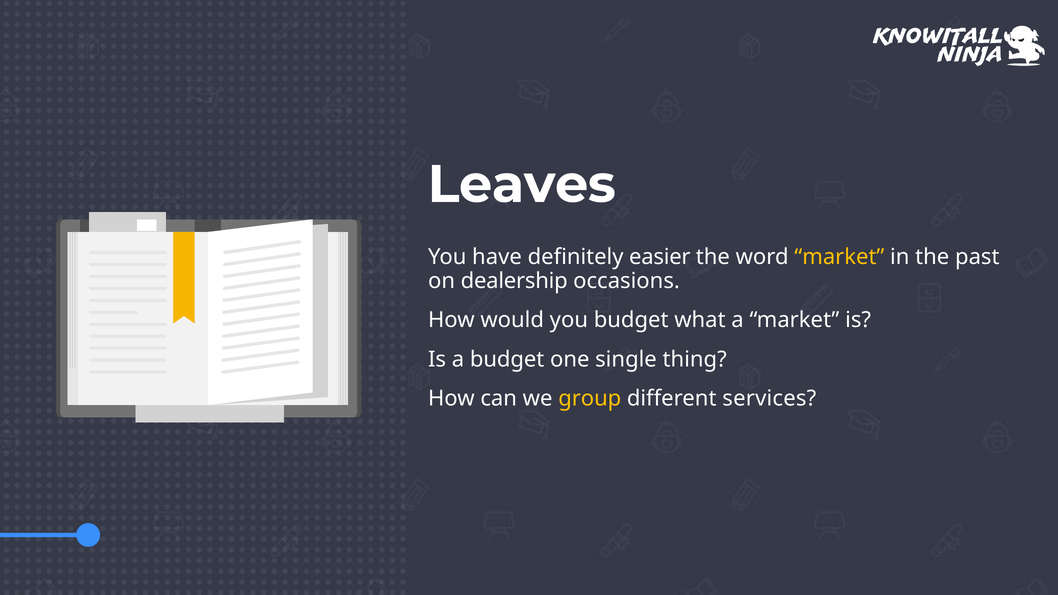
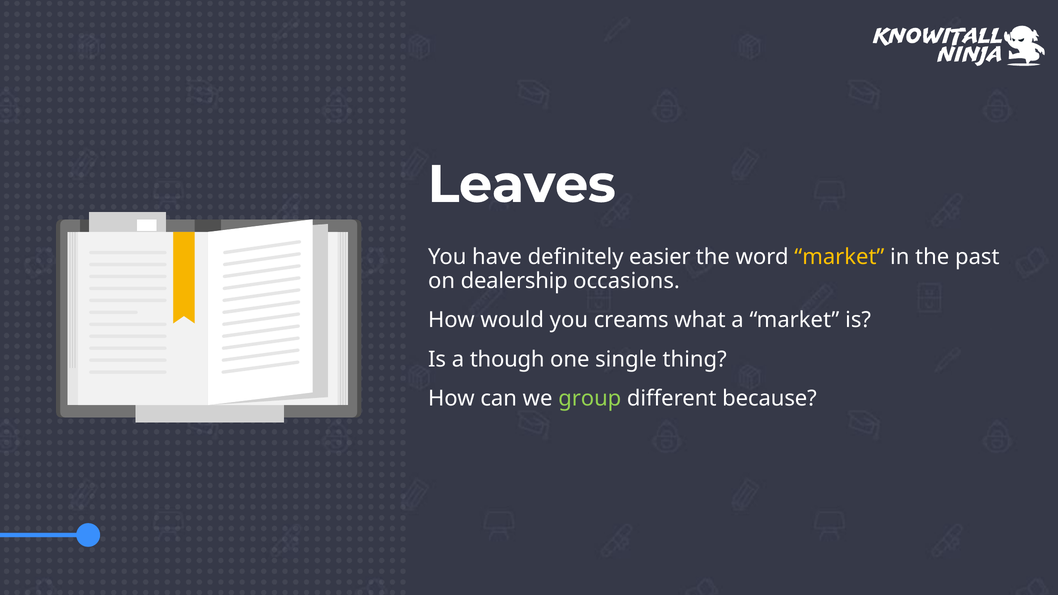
you budget: budget -> creams (631, 320)
a budget: budget -> though (507, 359)
group colour: yellow -> light green (590, 399)
services: services -> because (769, 399)
